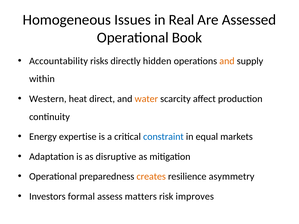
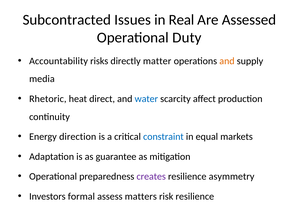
Homogeneous: Homogeneous -> Subcontracted (67, 20)
Book: Book -> Duty (187, 38)
hidden: hidden -> matter (157, 61)
within: within -> media (42, 79)
Western: Western -> Rhetoric (48, 99)
water colour: orange -> blue (146, 99)
expertise: expertise -> direction (78, 137)
disruptive: disruptive -> guarantee (116, 157)
creates colour: orange -> purple (151, 177)
risk improves: improves -> resilience (195, 197)
